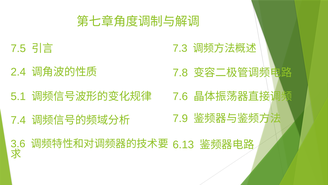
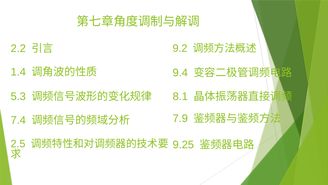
7.3: 7.3 -> 9.2 (180, 48)
7.5: 7.5 -> 2.2 (18, 48)
2.4: 2.4 -> 1.4 (18, 72)
7.8: 7.8 -> 9.4 (180, 72)
7.6: 7.6 -> 8.1 (180, 96)
5.1: 5.1 -> 5.3 (18, 96)
3.6: 3.6 -> 2.5 (18, 144)
6.13: 6.13 -> 9.25 (183, 144)
